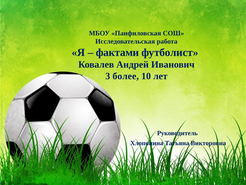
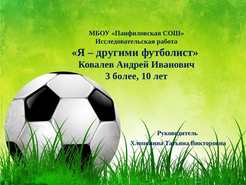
фактами: фактами -> другими (117, 52)
